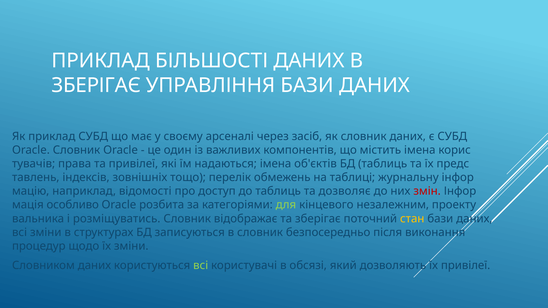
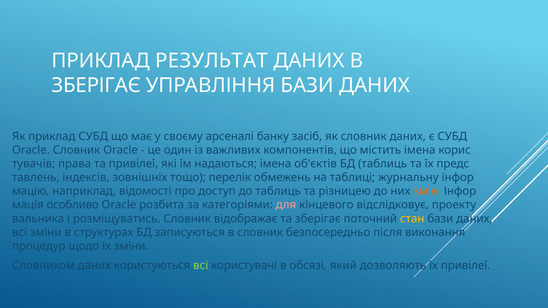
БІЛЬШОСТІ: БІЛЬШОСТІ -> РЕЗУЛЬТАТ (212, 61)
через: через -> банку (273, 136)
дозволяє: дозволяє -> різницею (345, 191)
змін colour: red -> orange (427, 191)
для colour: light green -> pink (286, 205)
незалежним: незалежним -> відслідковує (393, 205)
